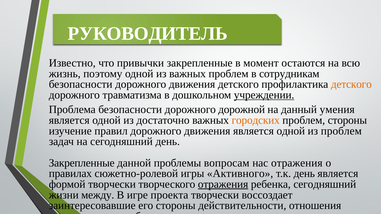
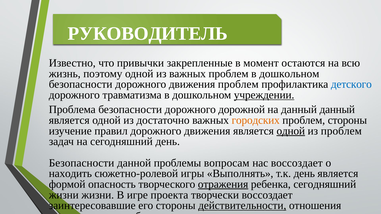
сотрудникам: сотрудникам -> дошкольном (289, 74)
детского: детского -> проблем (238, 84)
детского colour: orange -> blue (351, 84)
данный умения: умения -> данный (337, 110)
одной underline: none -> present (291, 131)
Закрепленные: Закрепленные -> Безопасности (82, 163)
нас отражения: отражения -> воссоздает (297, 163)
правилах: правилах -> находить (70, 174)
Активного: Активного -> Выполнять (240, 174)
формой творчески: творчески -> опасность (112, 184)
жизни между: между -> жизни (98, 195)
действительности underline: none -> present (242, 206)
